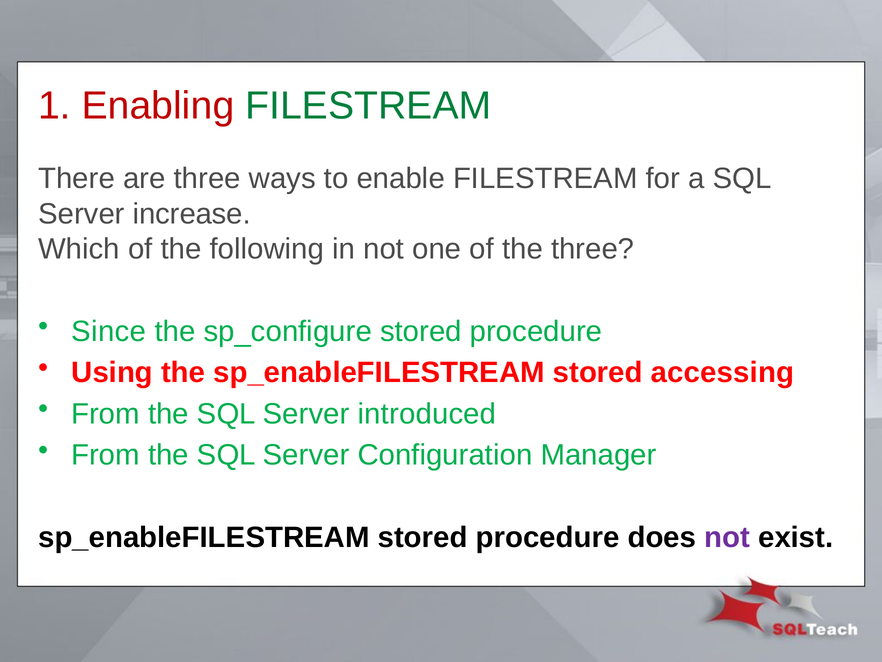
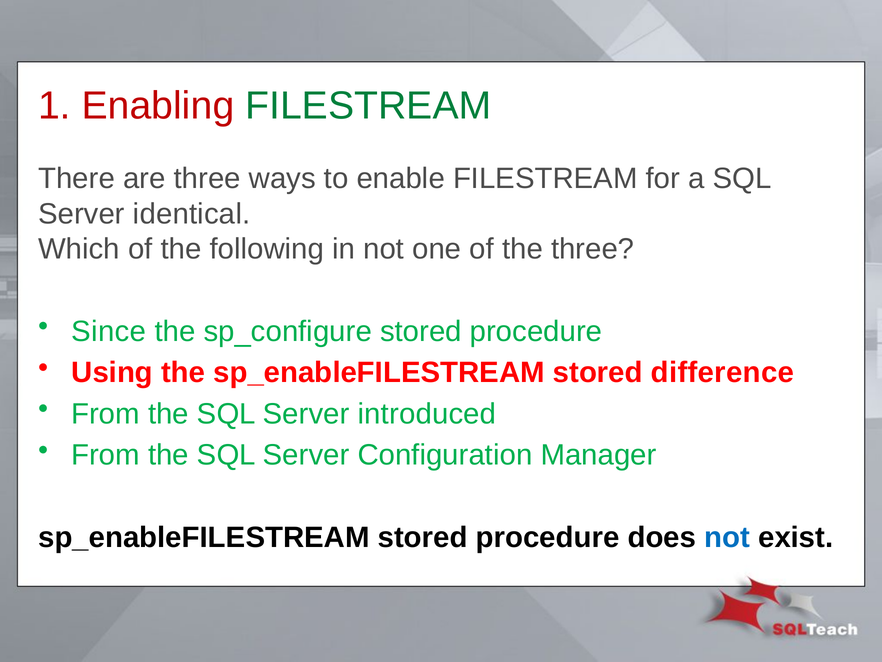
increase: increase -> identical (192, 214)
accessing: accessing -> difference (723, 372)
not colour: purple -> blue (727, 537)
